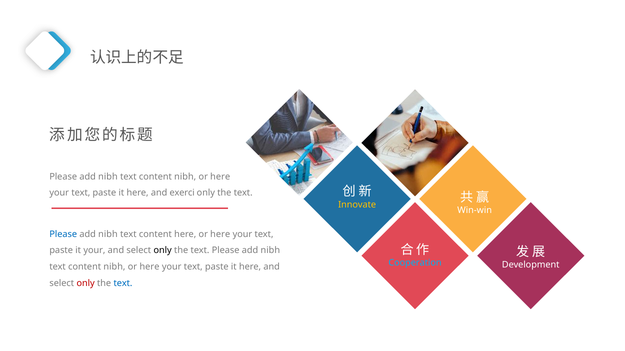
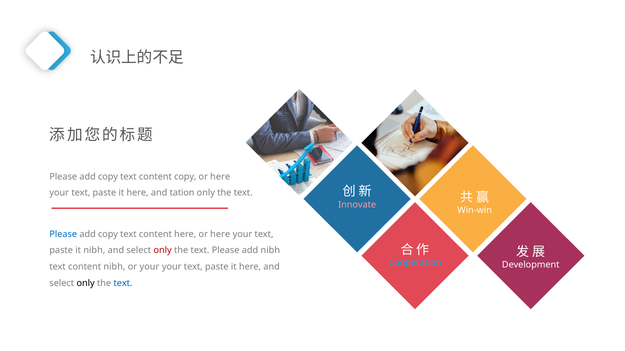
nibh: nibh -> copy (108, 177)
nibh: nibh -> copy (185, 177)
exerci: exerci -> tation (182, 193)
Innovate colour: yellow -> pink (357, 205)
nibh: nibh -> copy (108, 234)
it your: your -> nibh (94, 251)
only colour: black -> red (163, 251)
here: here -> your (149, 267)
only colour: red -> black (86, 284)
